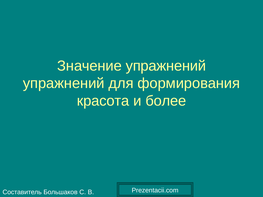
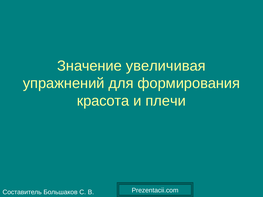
Значение упражнений: упражнений -> увеличивая (166, 66)
более: более -> плечи (166, 101)
